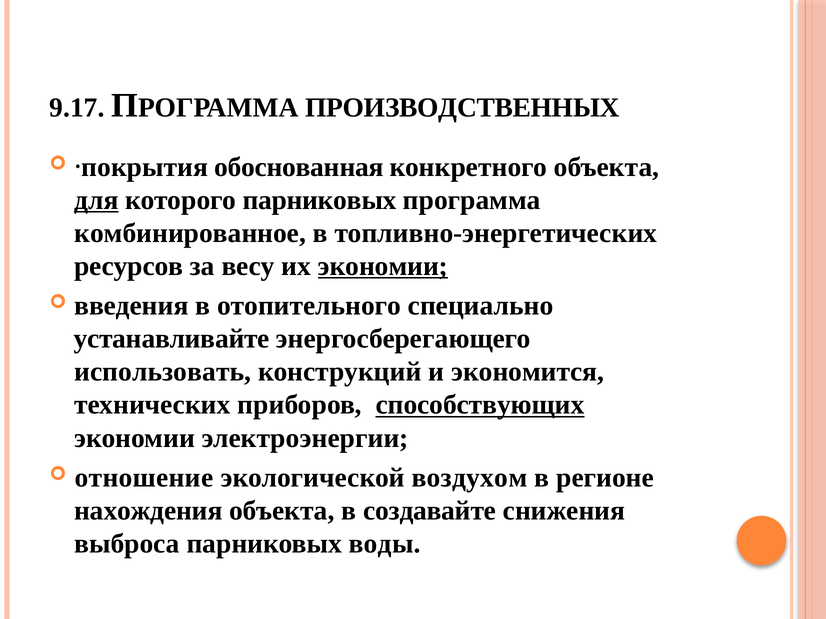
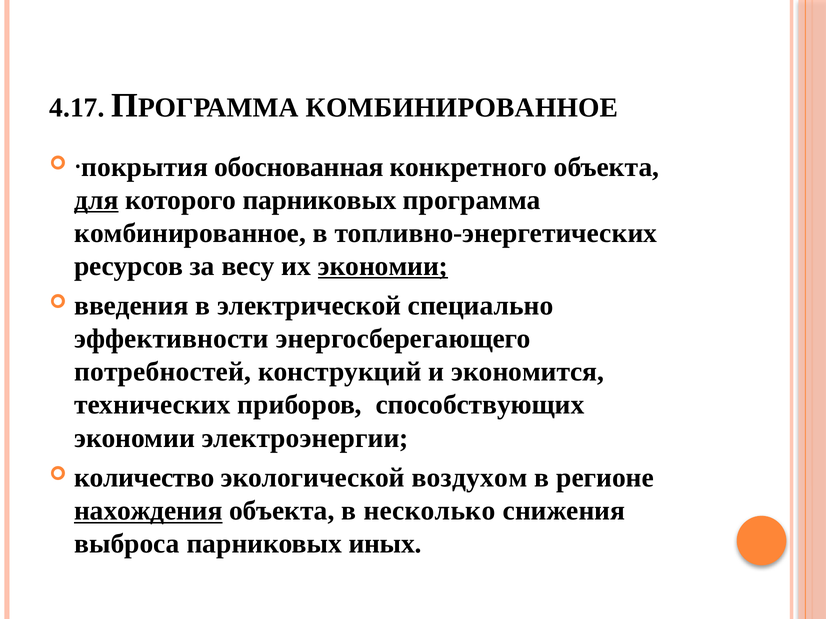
9.17: 9.17 -> 4.17 (77, 108)
ПРОИЗВОДСТВЕННЫХ: ПРОИЗВОДСТВЕННЫХ -> КОМБИНИРОВАННОЕ (462, 108)
отопительного: отопительного -> электрической (309, 306)
устанавливайте: устанавливайте -> эффективности (171, 339)
использовать: использовать -> потребностей (163, 372)
способствующих underline: present -> none (480, 405)
отношение: отношение -> количество (144, 478)
нахождения underline: none -> present (148, 511)
создавайте: создавайте -> несколько (429, 511)
воды: воды -> иных (385, 544)
